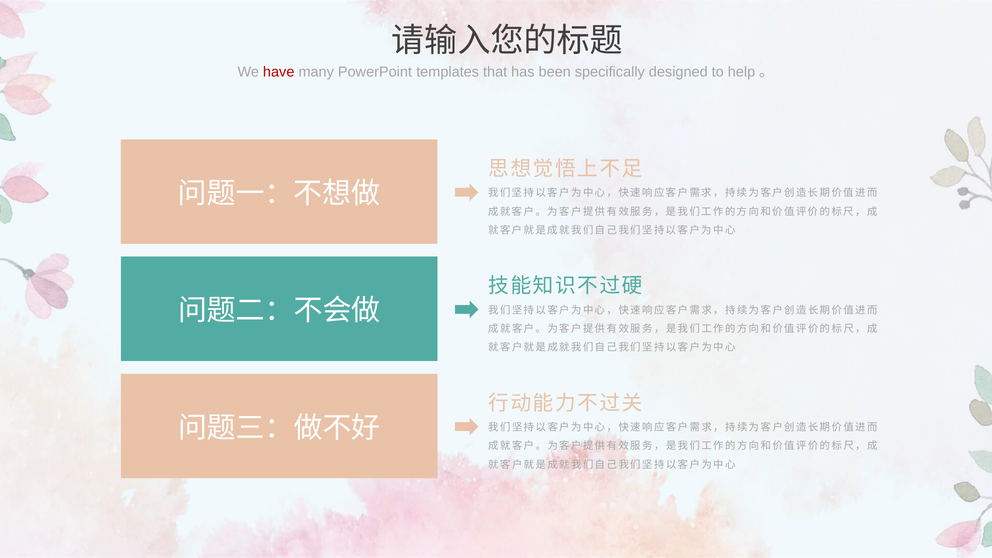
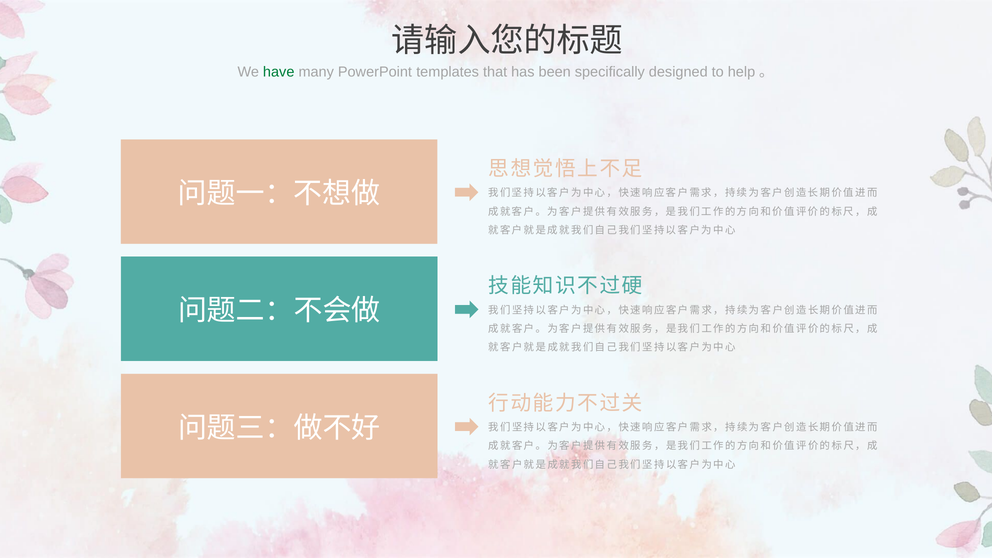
have colour: red -> green (279, 72)
